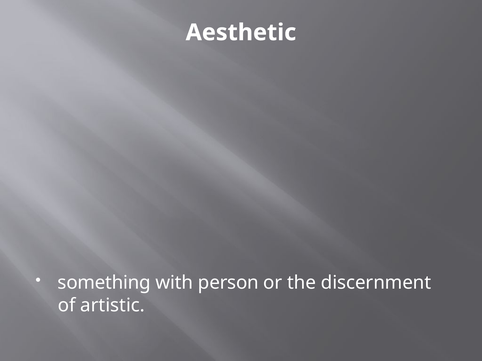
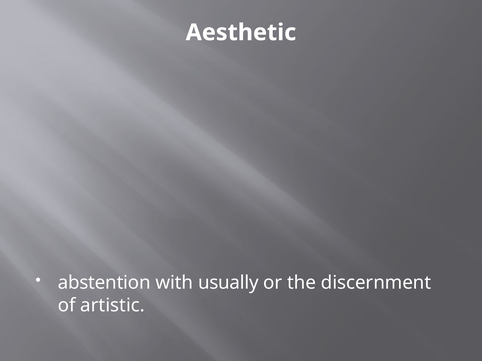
something: something -> abstention (104, 283)
person: person -> usually (228, 283)
